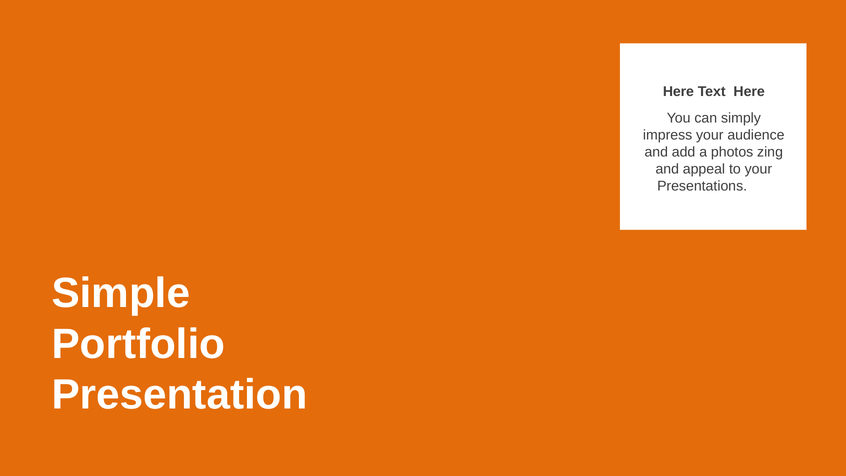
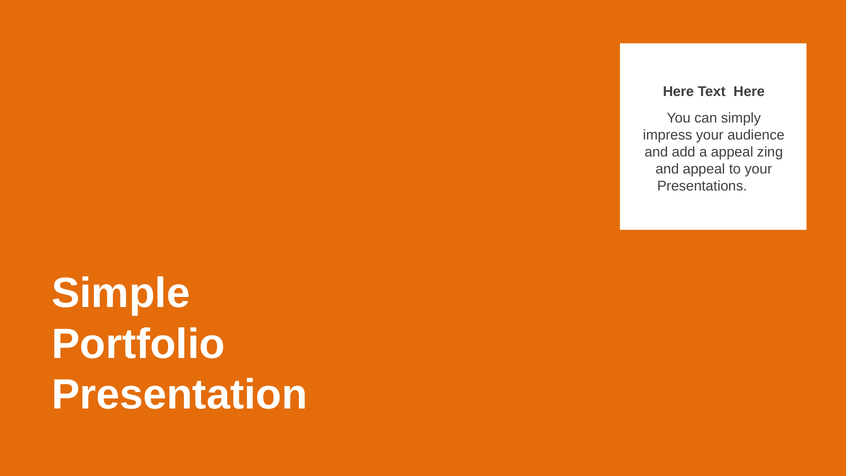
a photos: photos -> appeal (732, 152)
